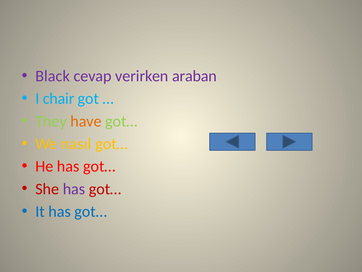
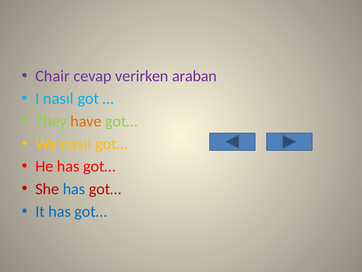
Black: Black -> Chair (53, 76)
I chair: chair -> nasıl (58, 98)
has colour: purple -> blue (74, 189)
